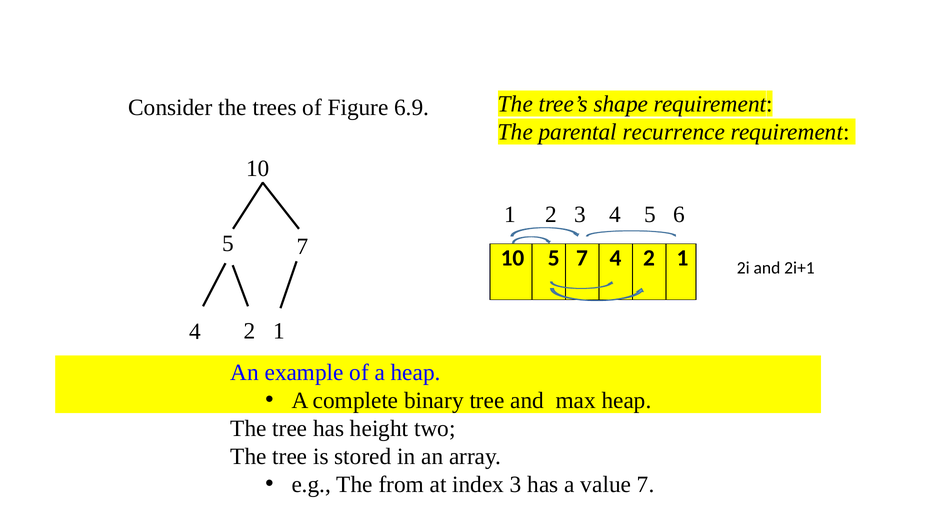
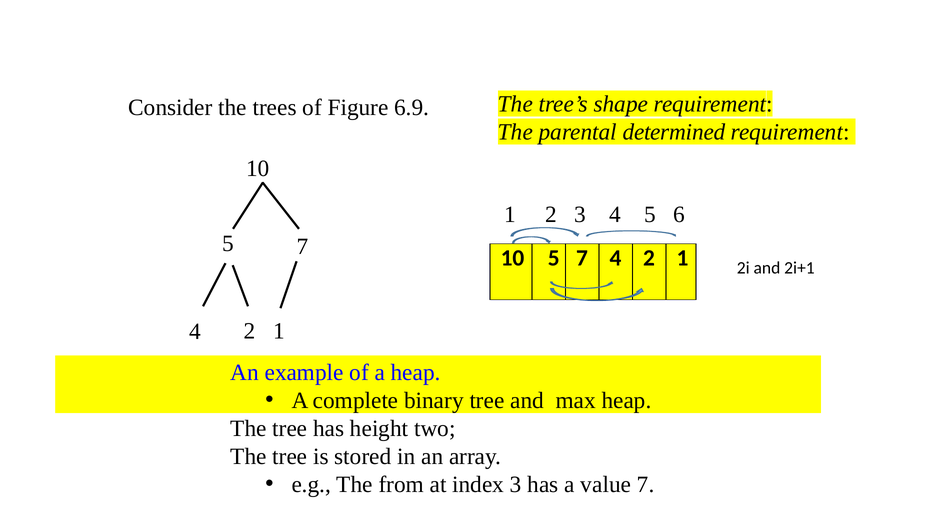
recurrence: recurrence -> determined (674, 132)
